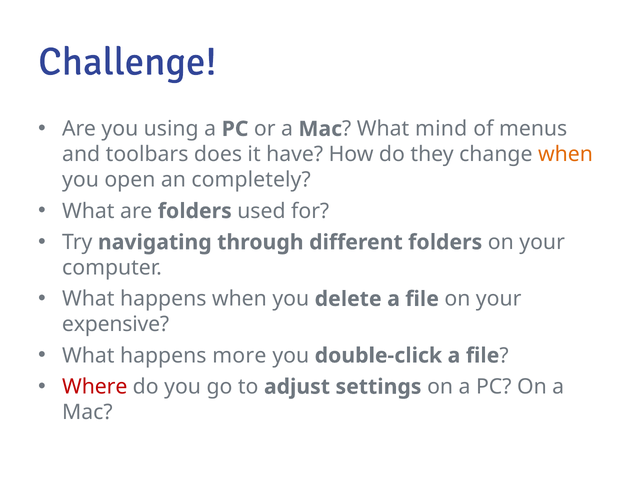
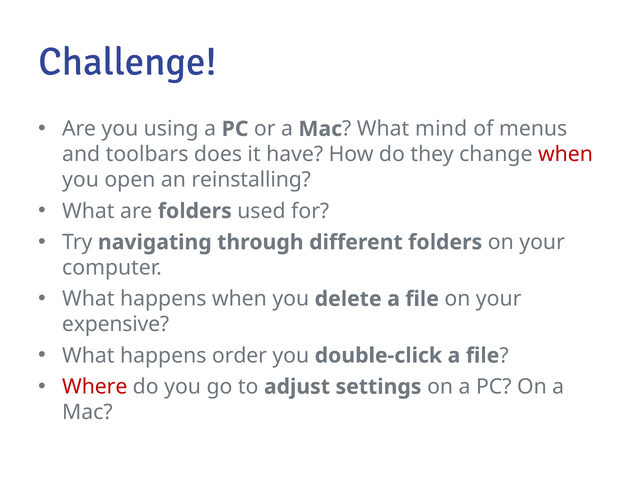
when colour: orange -> red (565, 154)
completely: completely -> reinstalling (251, 180)
more: more -> order (239, 355)
